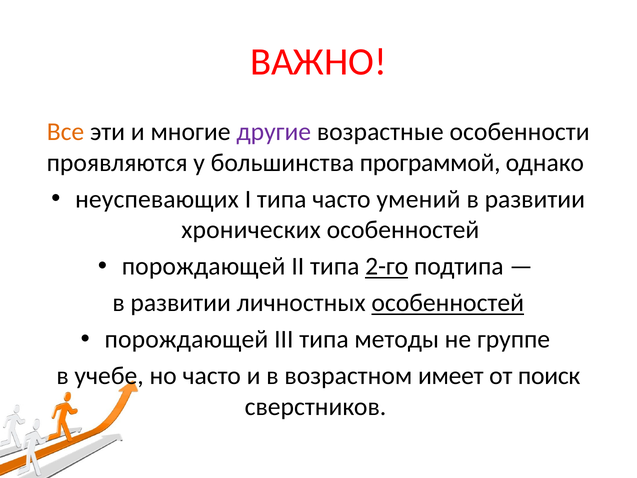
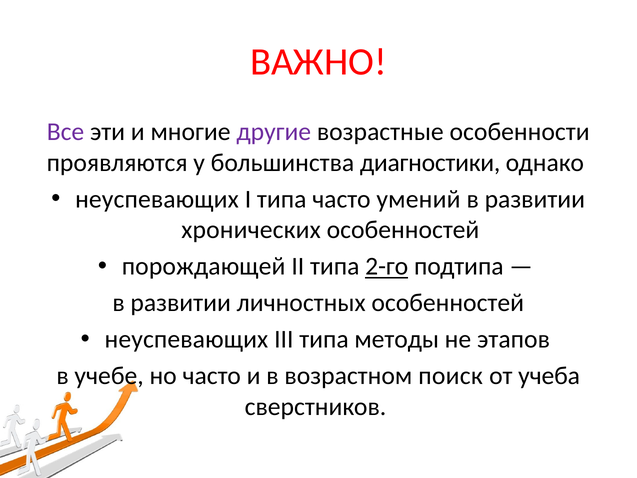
Все colour: orange -> purple (66, 132)
программой: программой -> диагностики (430, 163)
особенностей underline: present -> none (448, 303)
порождающей: порождающей -> неуспевающих (186, 339)
группе: группе -> этапов (514, 339)
имеет: имеет -> поиск (451, 376)
поиск: поиск -> учеба (549, 376)
